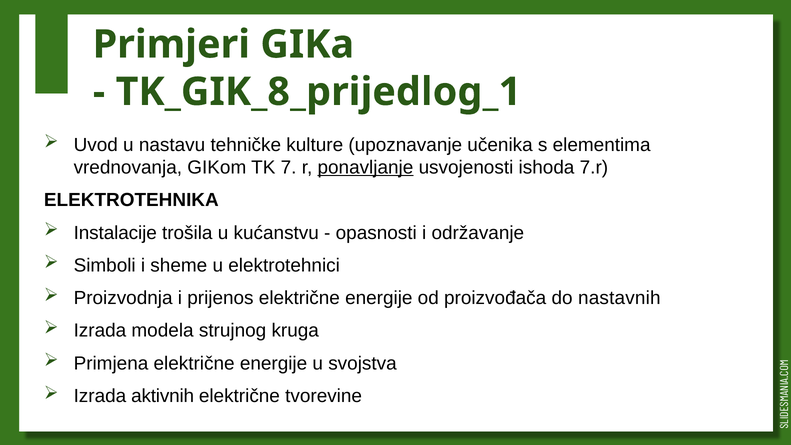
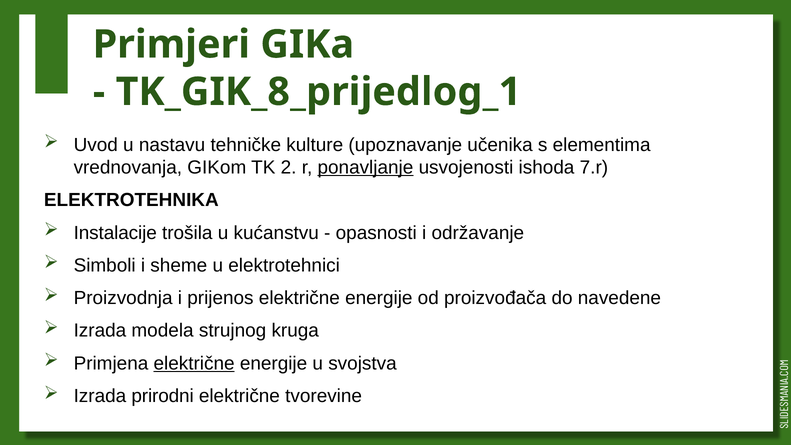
7: 7 -> 2 (289, 167)
nastavnih: nastavnih -> navedene (619, 298)
električne underline: none -> present (194, 363)
aktivnih: aktivnih -> prirodni (163, 396)
